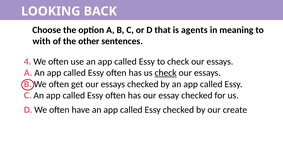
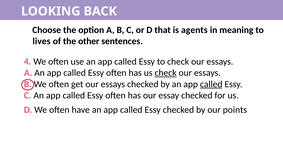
with: with -> lives (41, 41)
called underline: none -> present (211, 84)
create: create -> points (235, 110)
